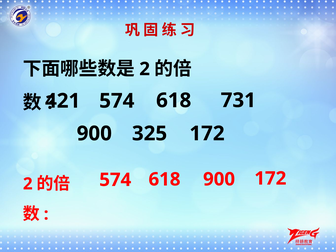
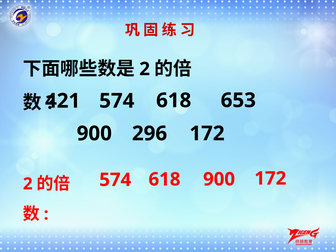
731: 731 -> 653 (238, 100)
325: 325 -> 296 (150, 134)
